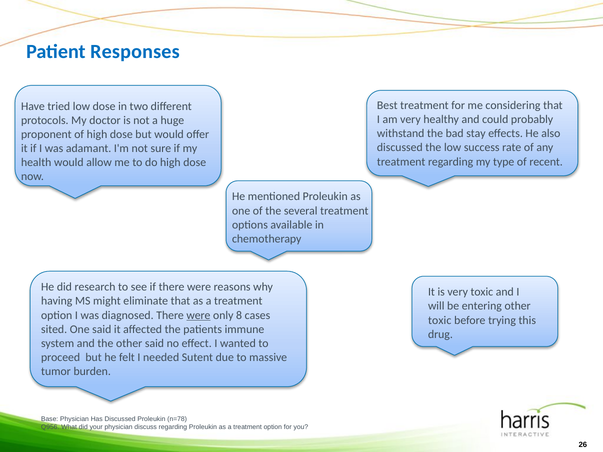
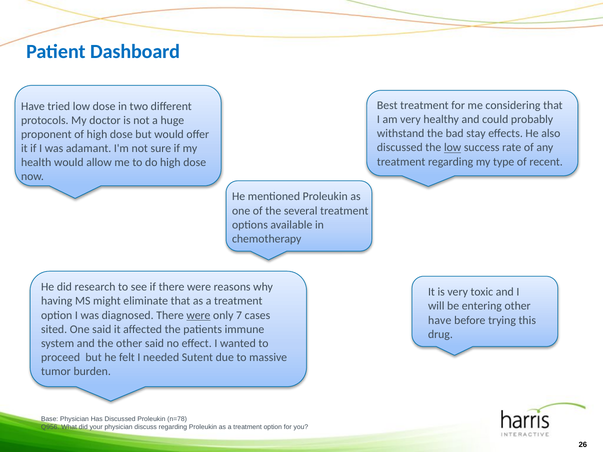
Responses: Responses -> Dashboard (135, 52)
low underline: none -> present (453, 148)
8: 8 -> 7 (239, 315)
toxic: toxic -> have (440, 320)
